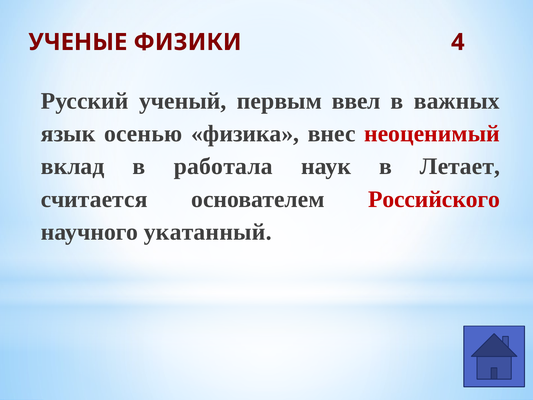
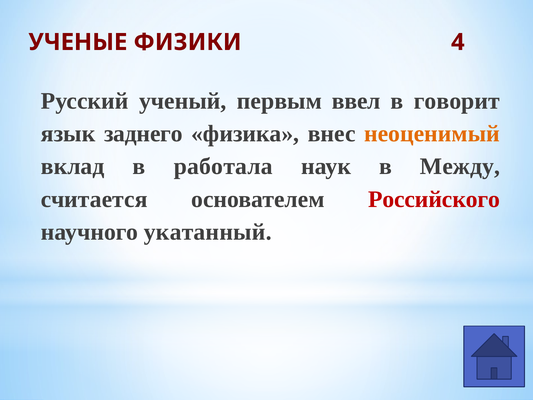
важных: важных -> говорит (457, 101)
осенью: осенью -> заднего (143, 134)
неоценимый colour: red -> orange (432, 134)
Летает: Летает -> Между (460, 166)
